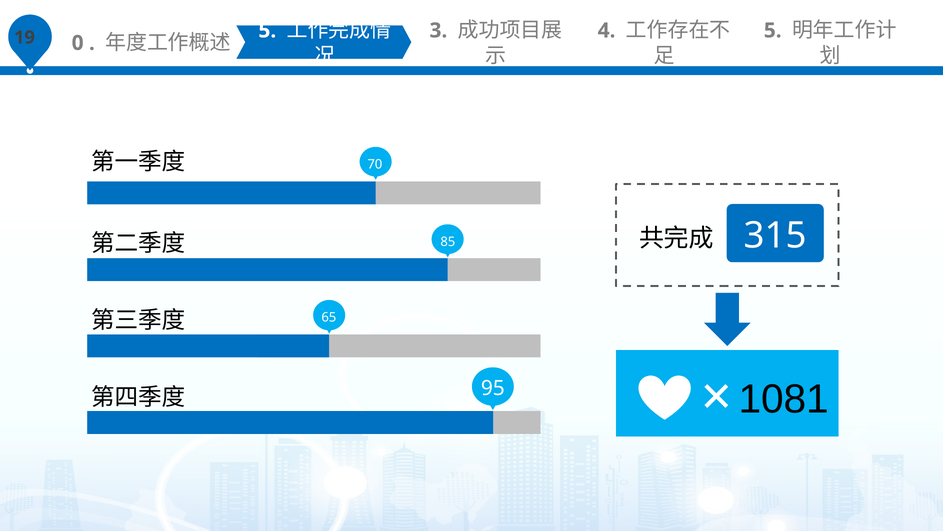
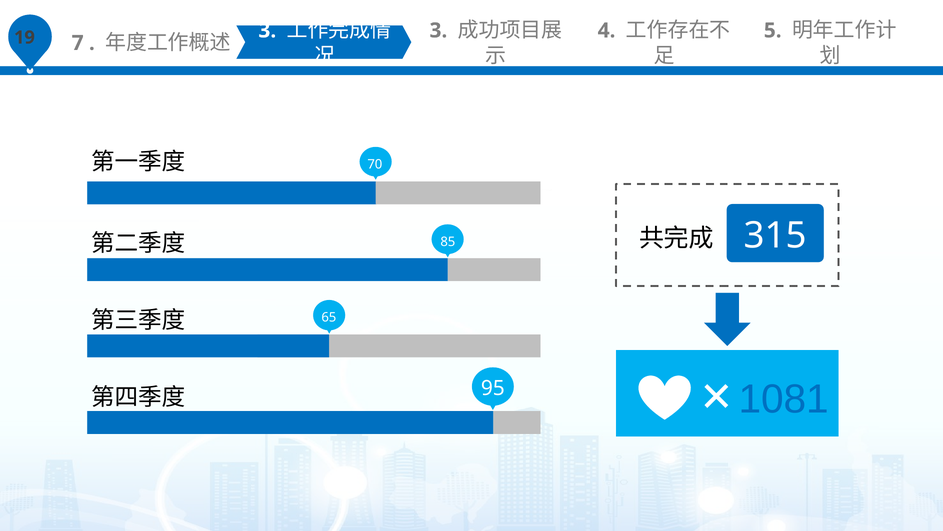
0: 0 -> 7 (78, 43)
5: 5 -> 3 (267, 30)
1081 colour: black -> blue (784, 399)
